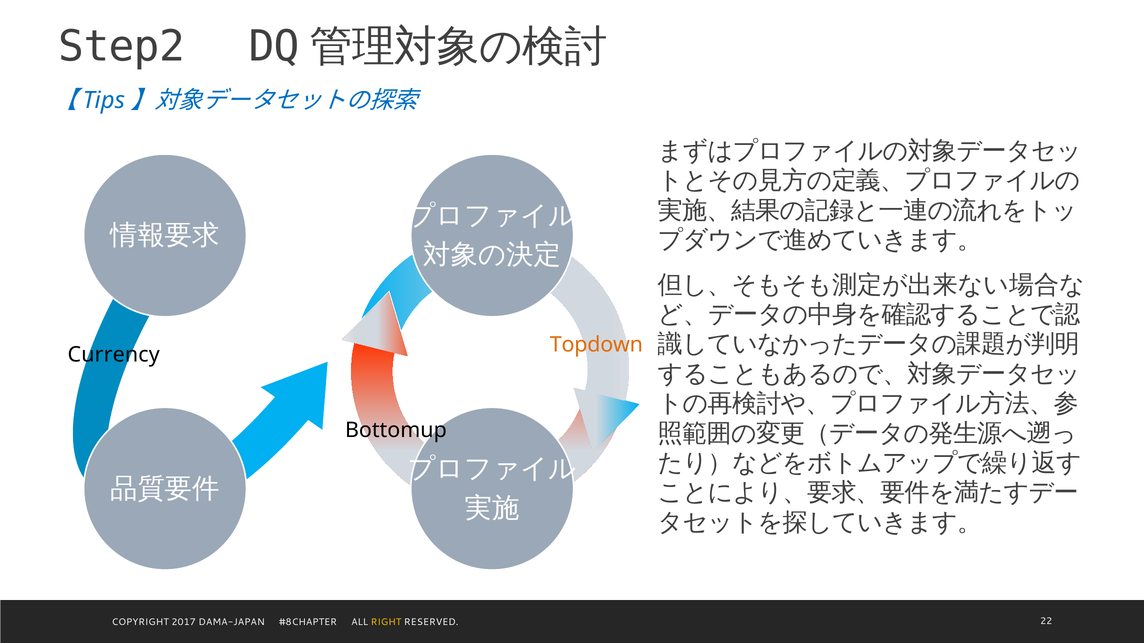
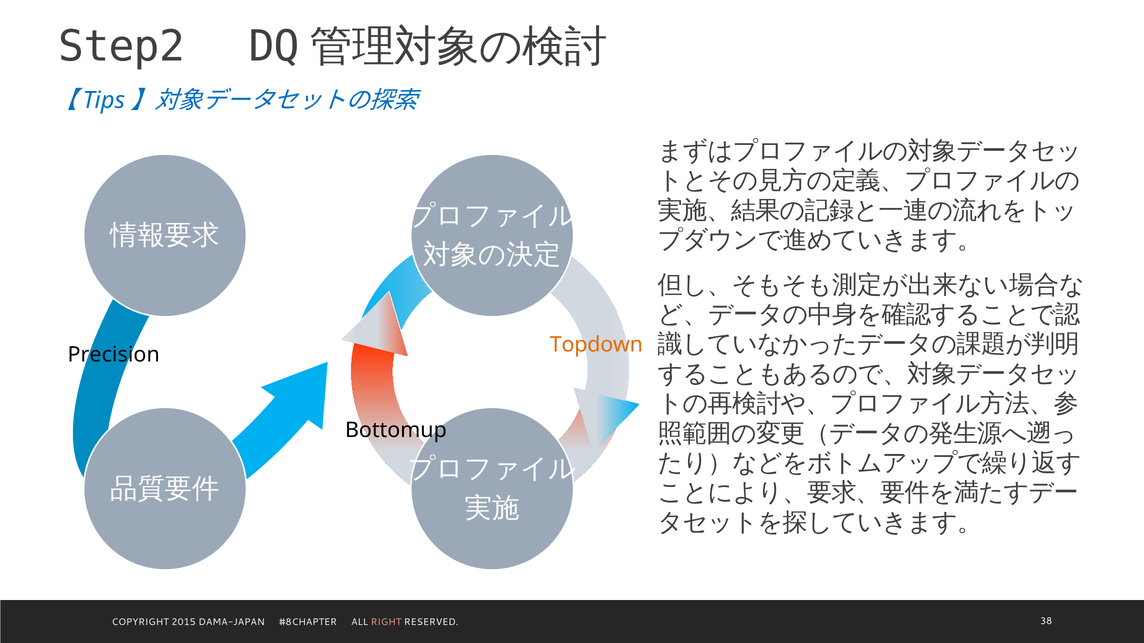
Currency: Currency -> Precision (114, 355)
2017: 2017 -> 2015 (184, 623)
RIGHT colour: yellow -> pink (386, 623)
22: 22 -> 38 (1046, 622)
